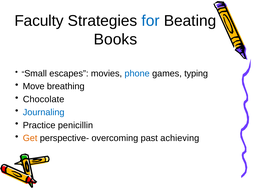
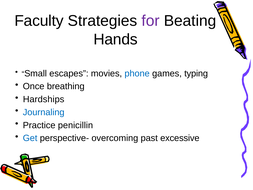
for colour: blue -> purple (151, 21)
Books: Books -> Hands (116, 39)
Move: Move -> Once (34, 86)
Chocolate: Chocolate -> Hardships (44, 99)
Get colour: orange -> blue (30, 138)
achieving: achieving -> excessive (180, 138)
